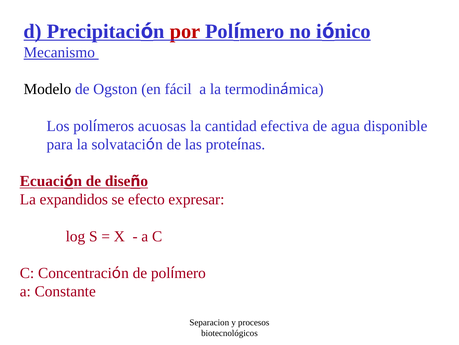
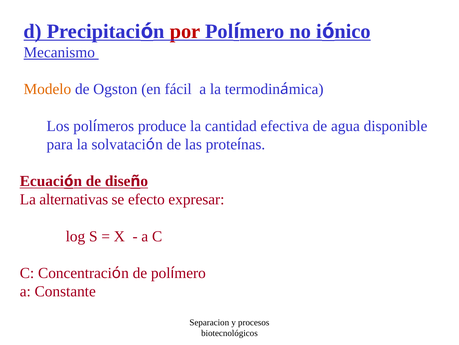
Modelo colour: black -> orange (47, 89)
acuosas: acuosas -> produce (162, 126)
expandidos: expandidos -> alternativas (74, 199)
